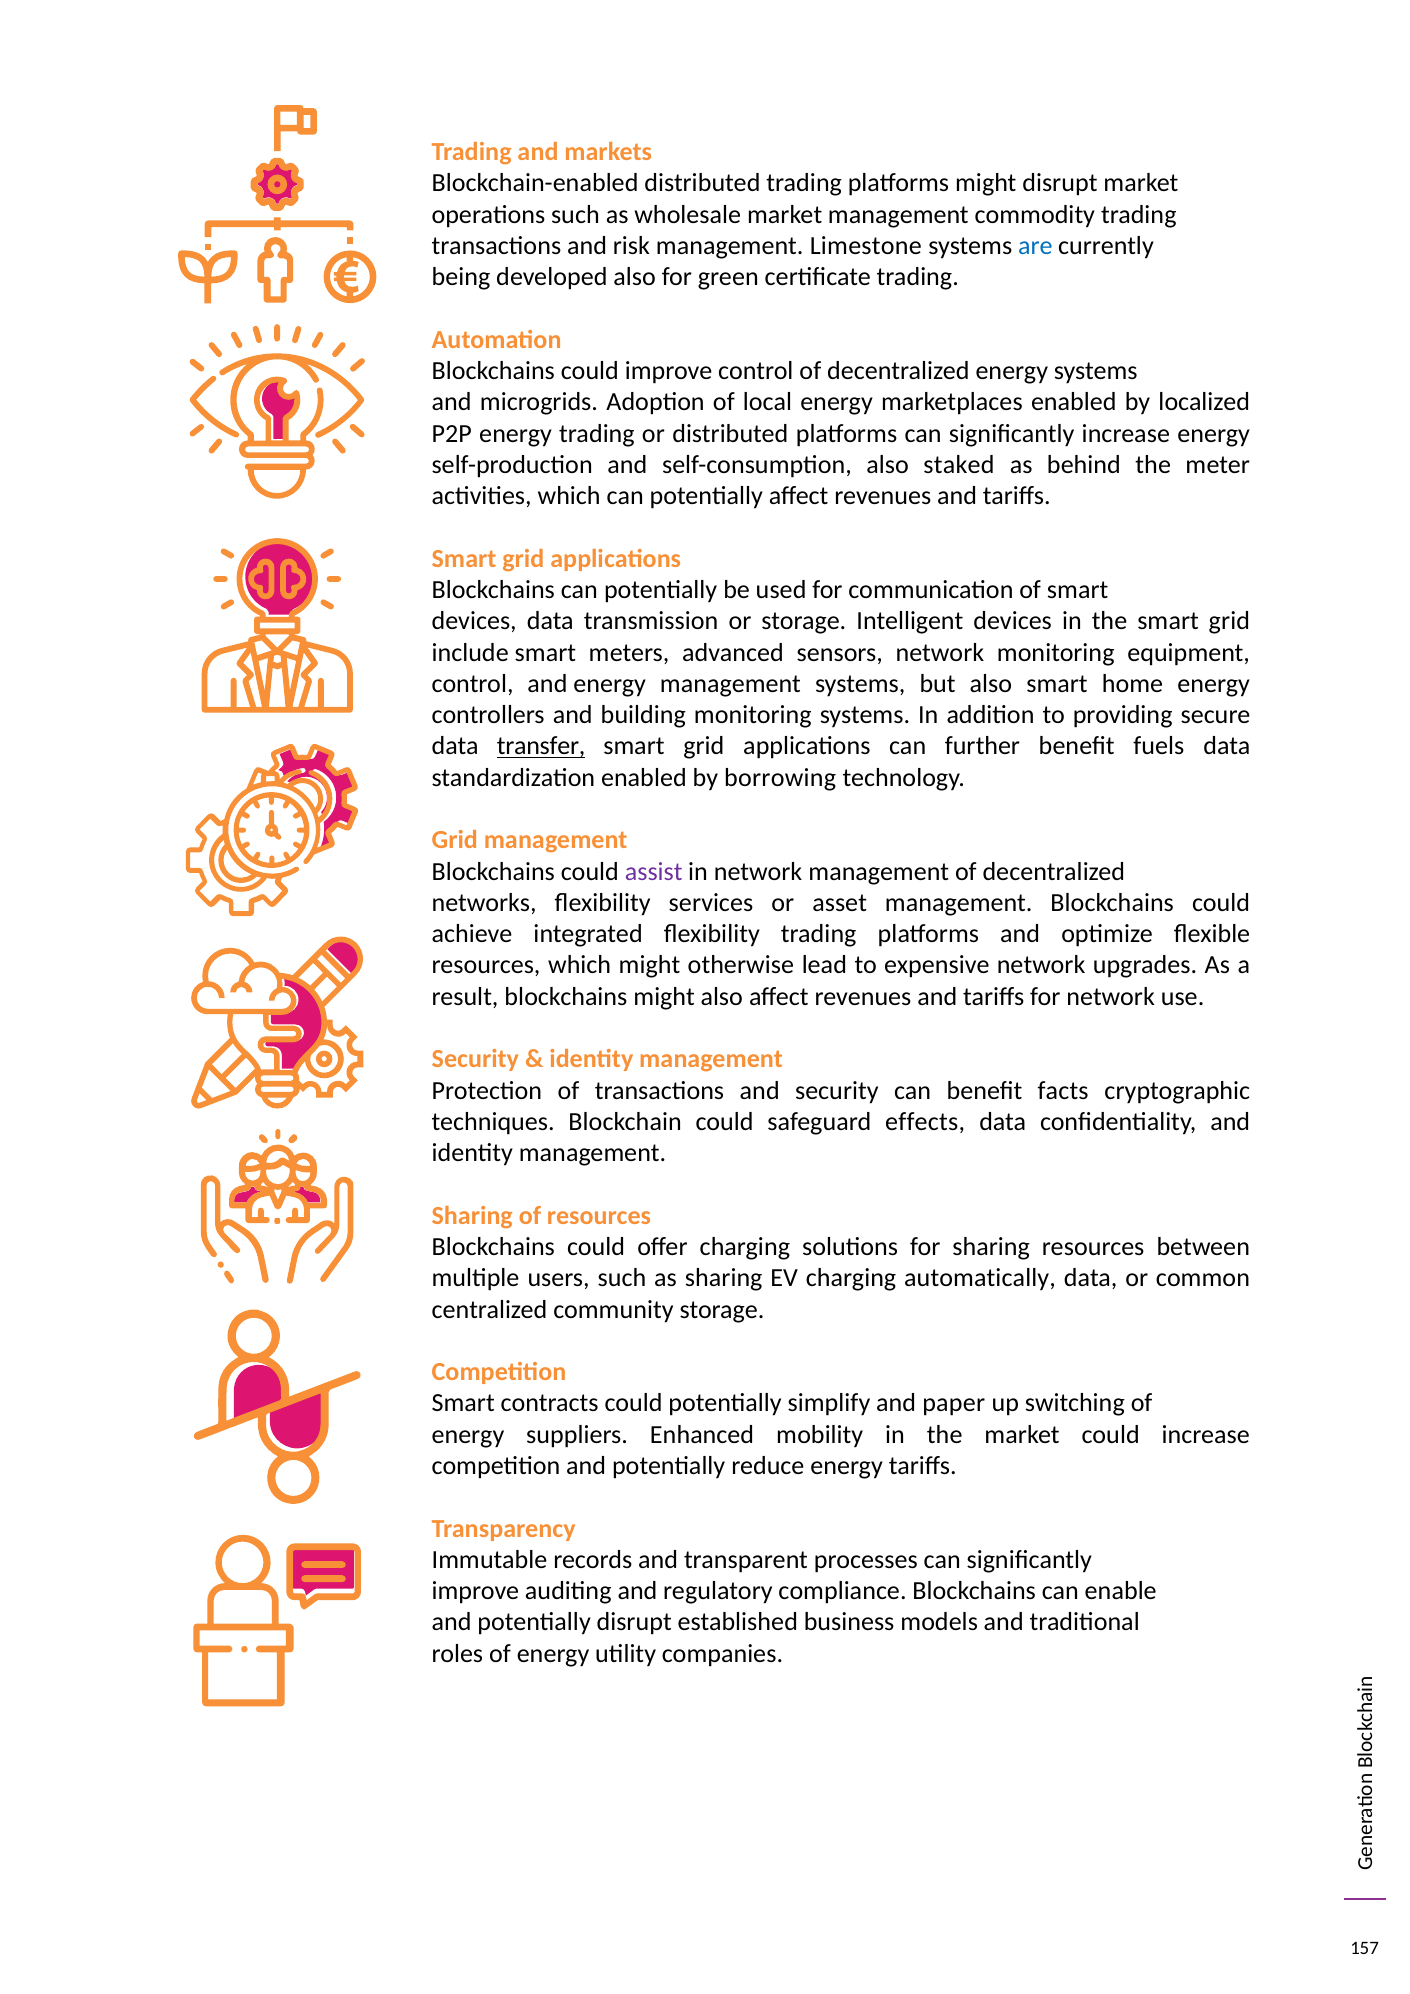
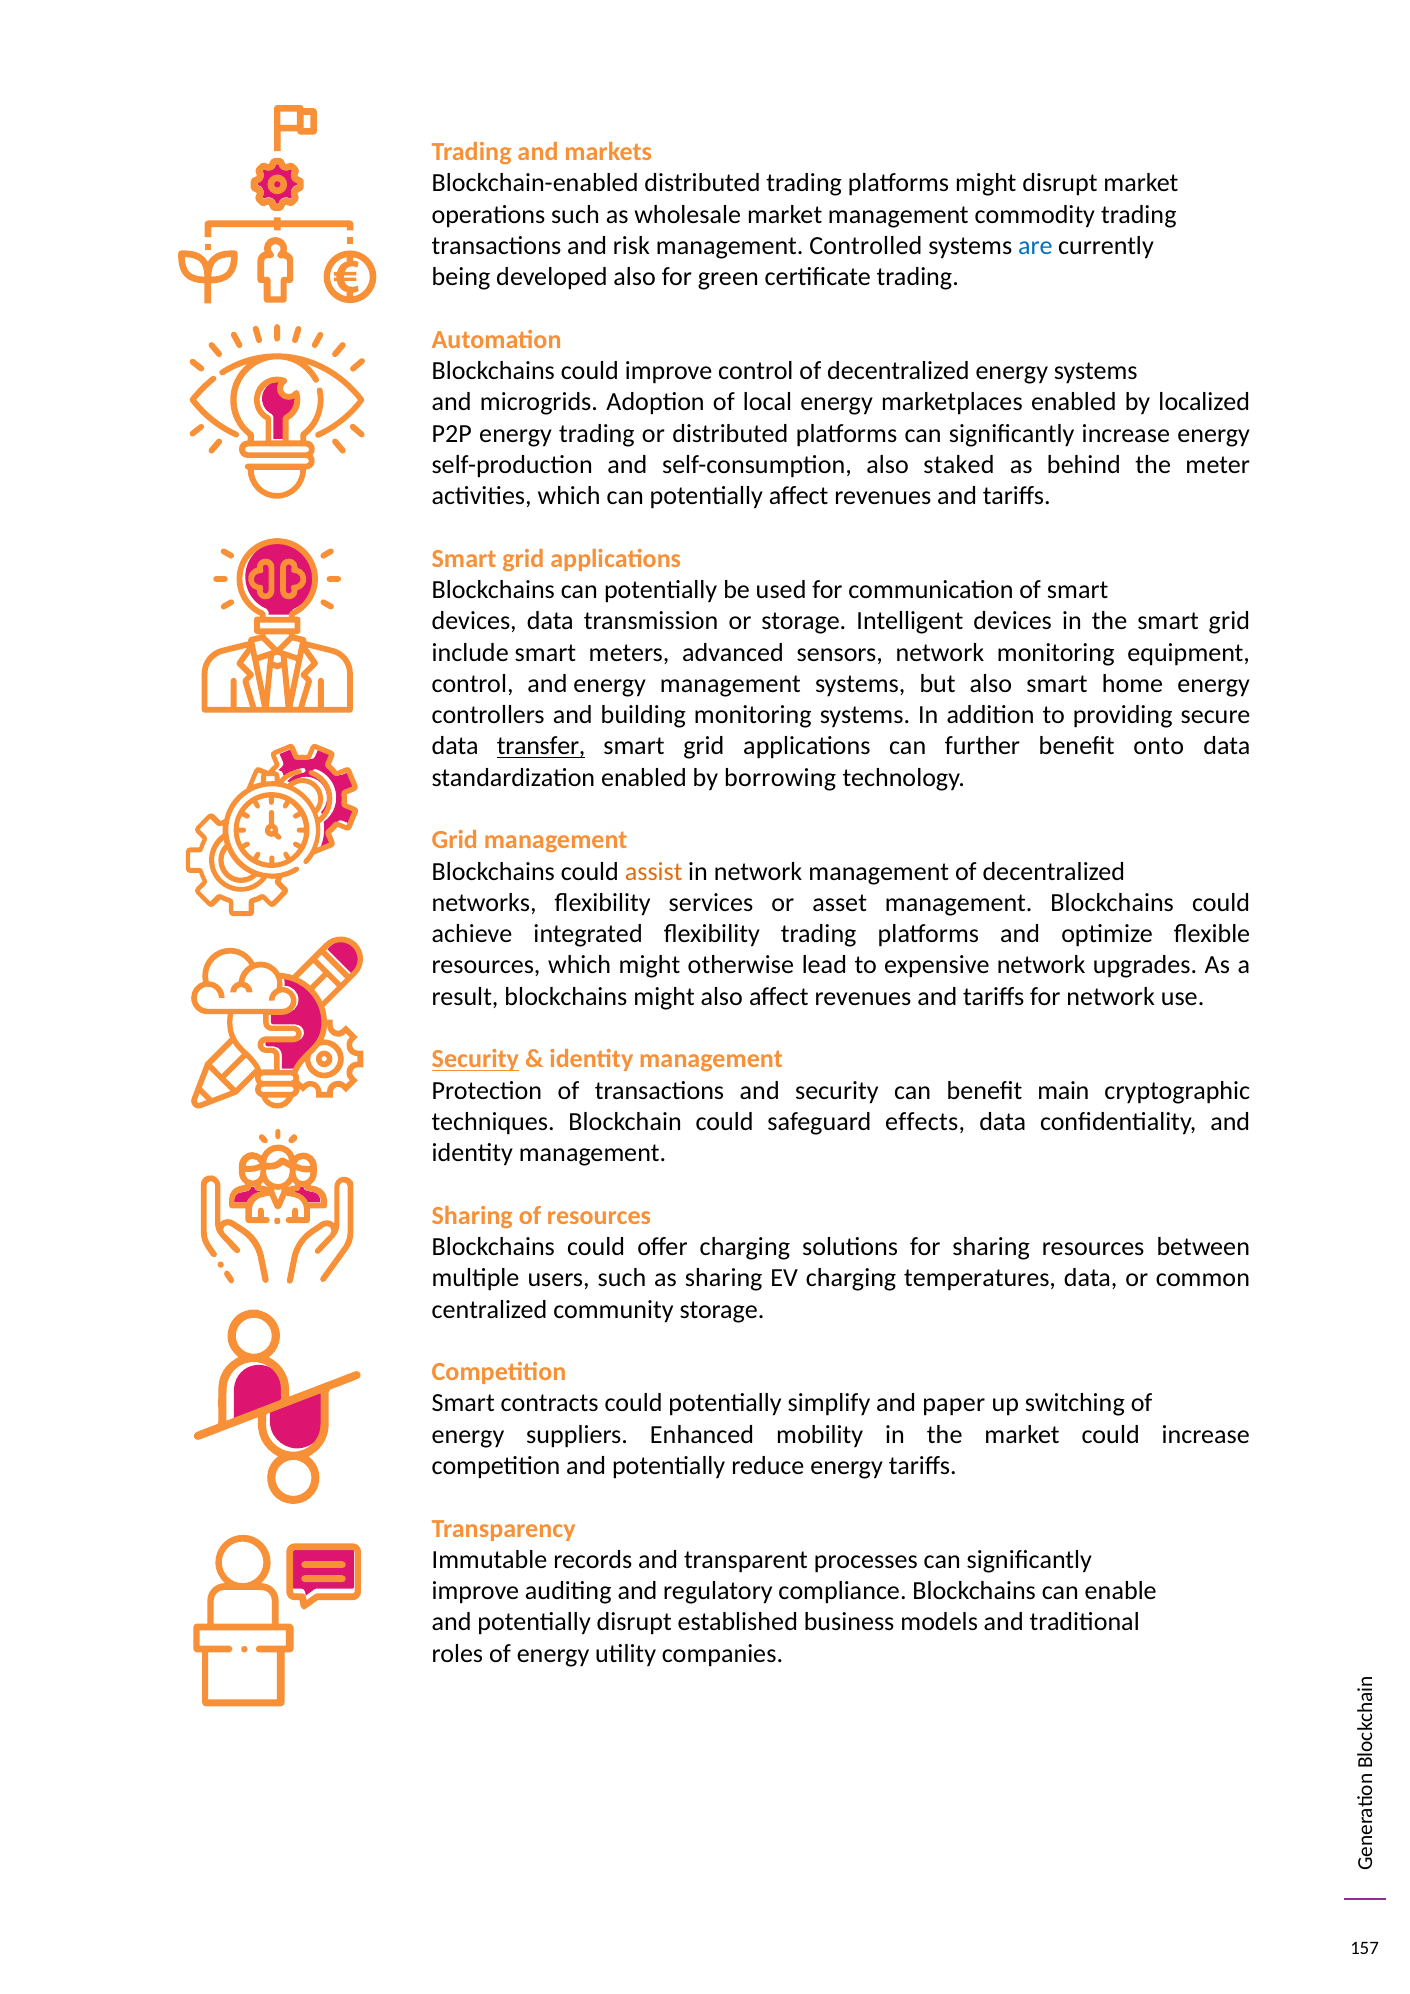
Limestone: Limestone -> Controlled (866, 246)
fuels: fuels -> onto (1159, 746)
assist colour: purple -> orange (654, 872)
Security underline: none -> present (475, 1059)
facts: facts -> main (1063, 1091)
automatically: automatically -> temperatures (980, 1278)
